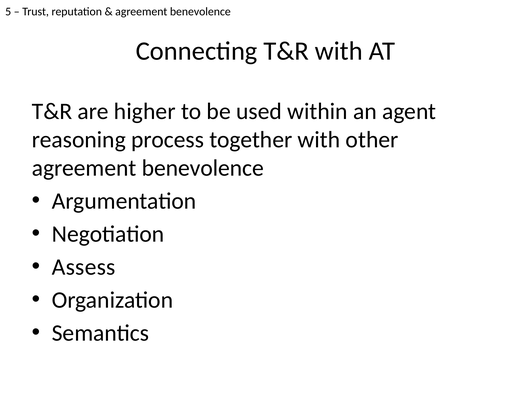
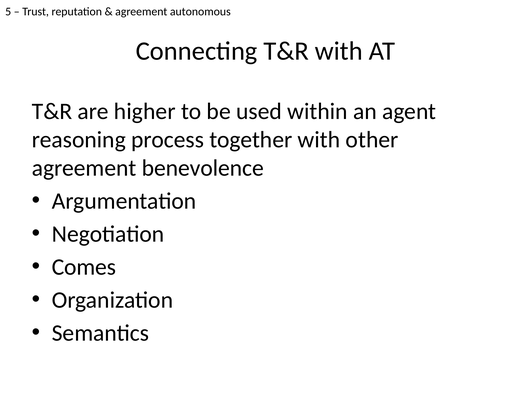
benevolence: benevolence -> autonomous (200, 12)
Assess: Assess -> Comes (84, 267)
